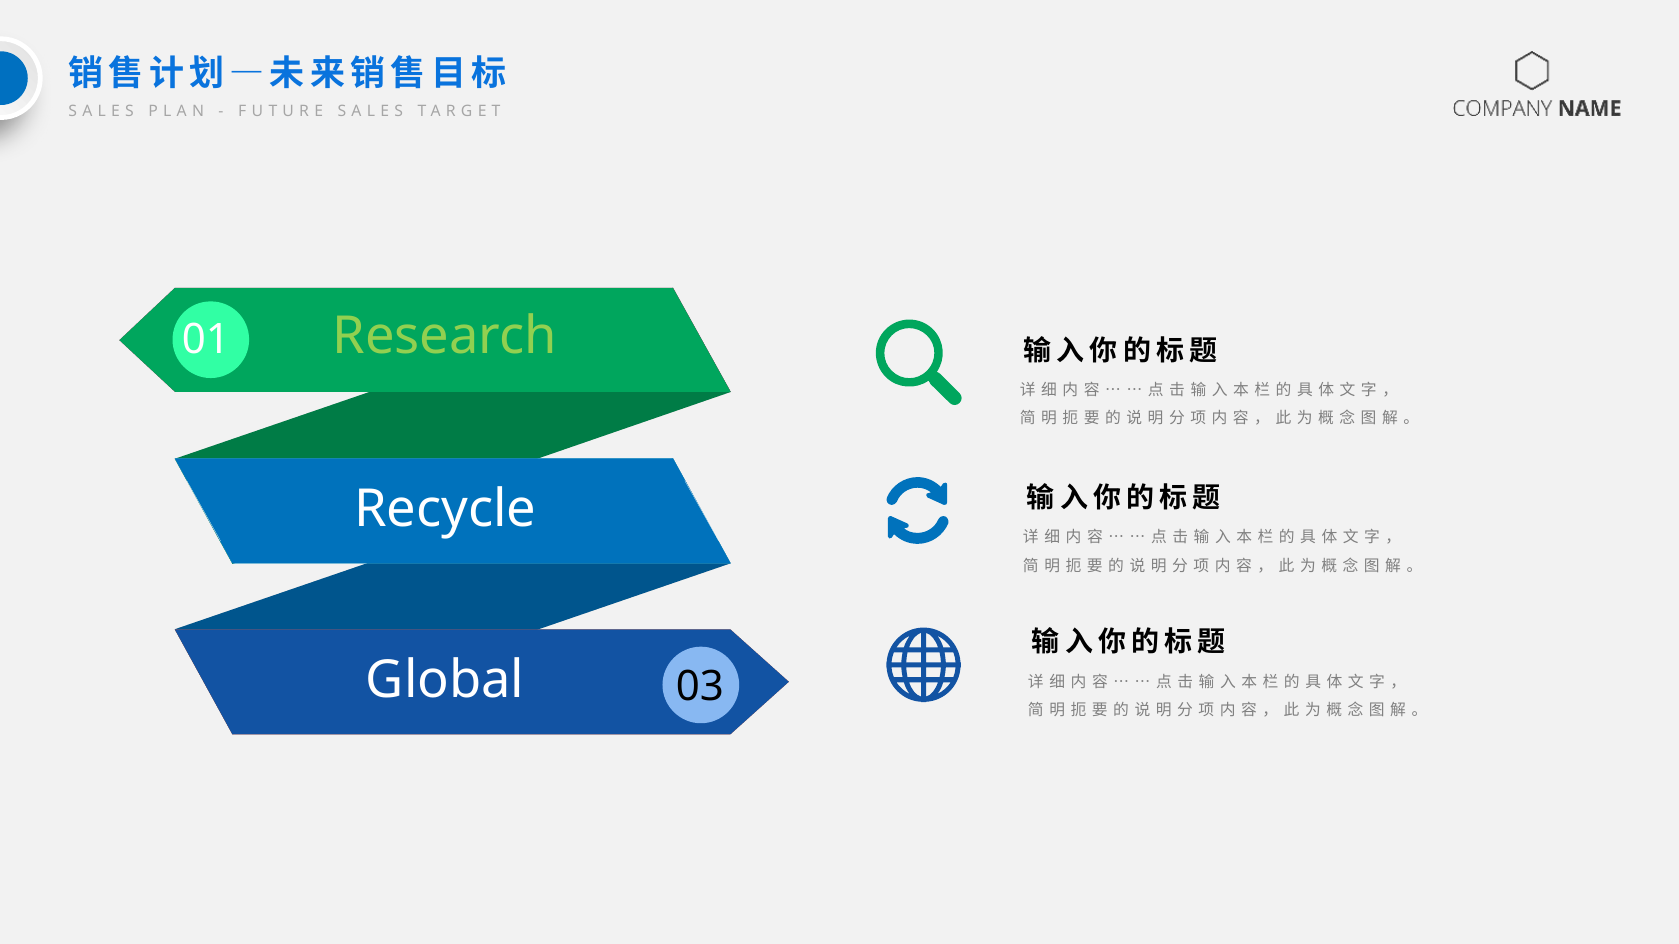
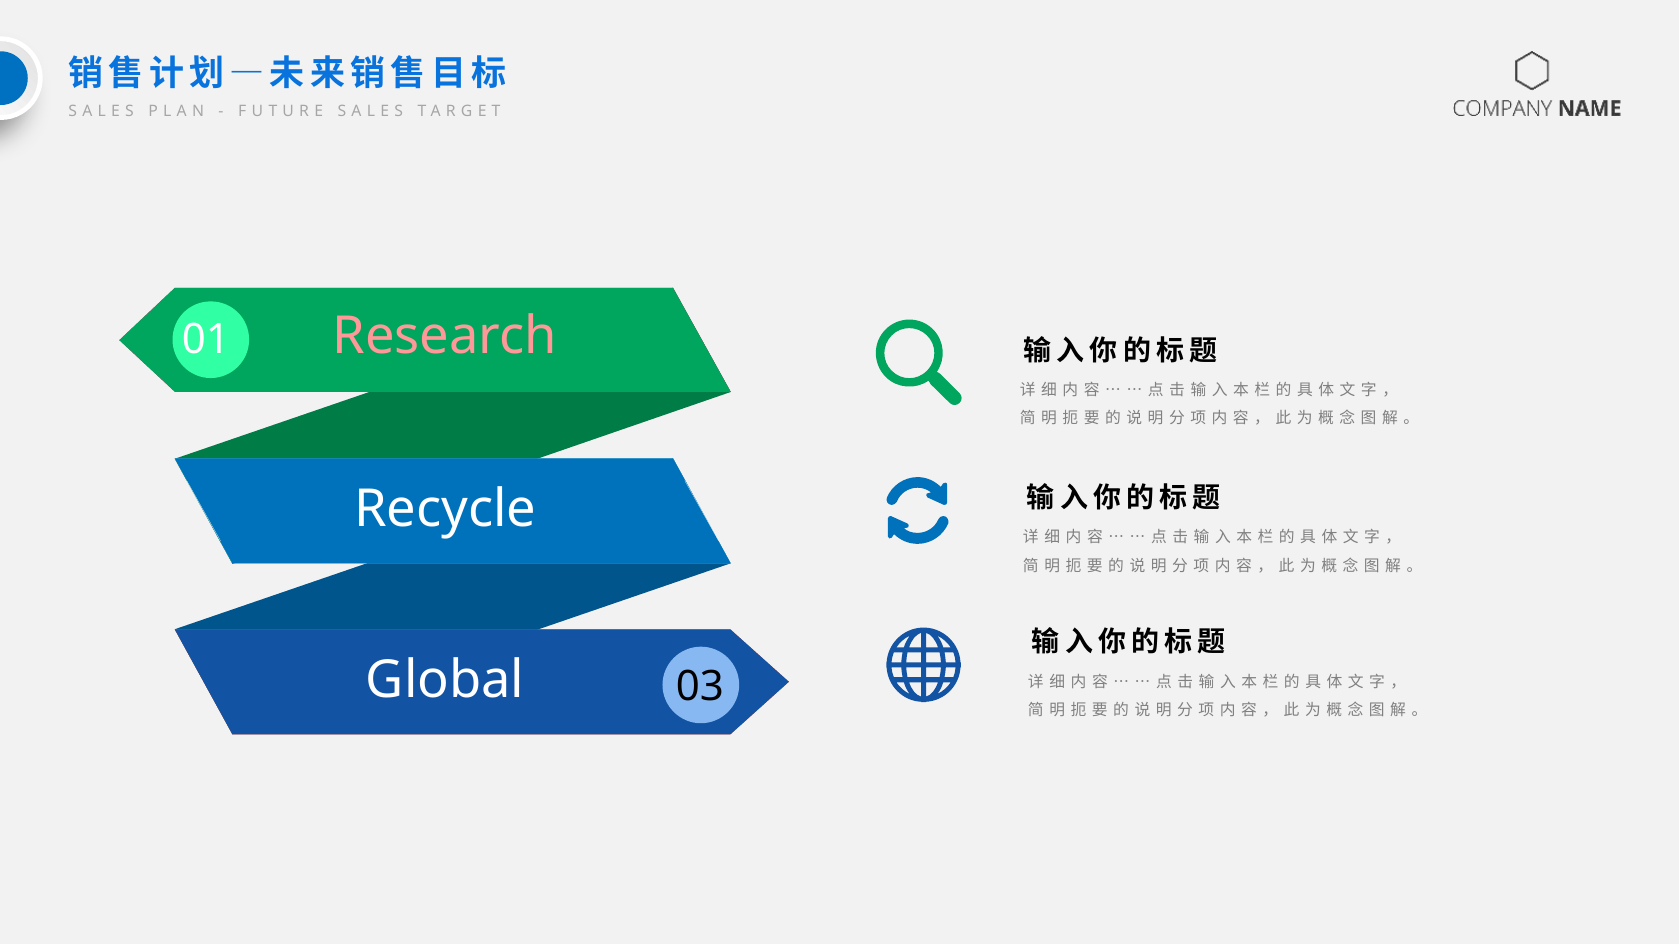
Research colour: light green -> pink (445, 336)
